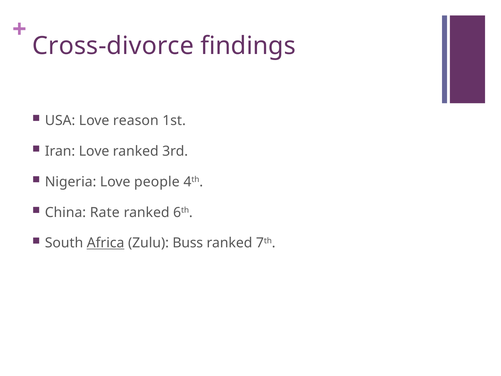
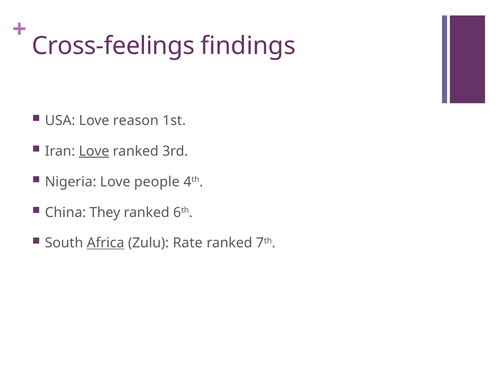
Cross-divorce: Cross-divorce -> Cross-feelings (113, 46)
Love underline: none -> present (94, 151)
Rate: Rate -> They (105, 212)
Buss: Buss -> Rate (188, 243)
